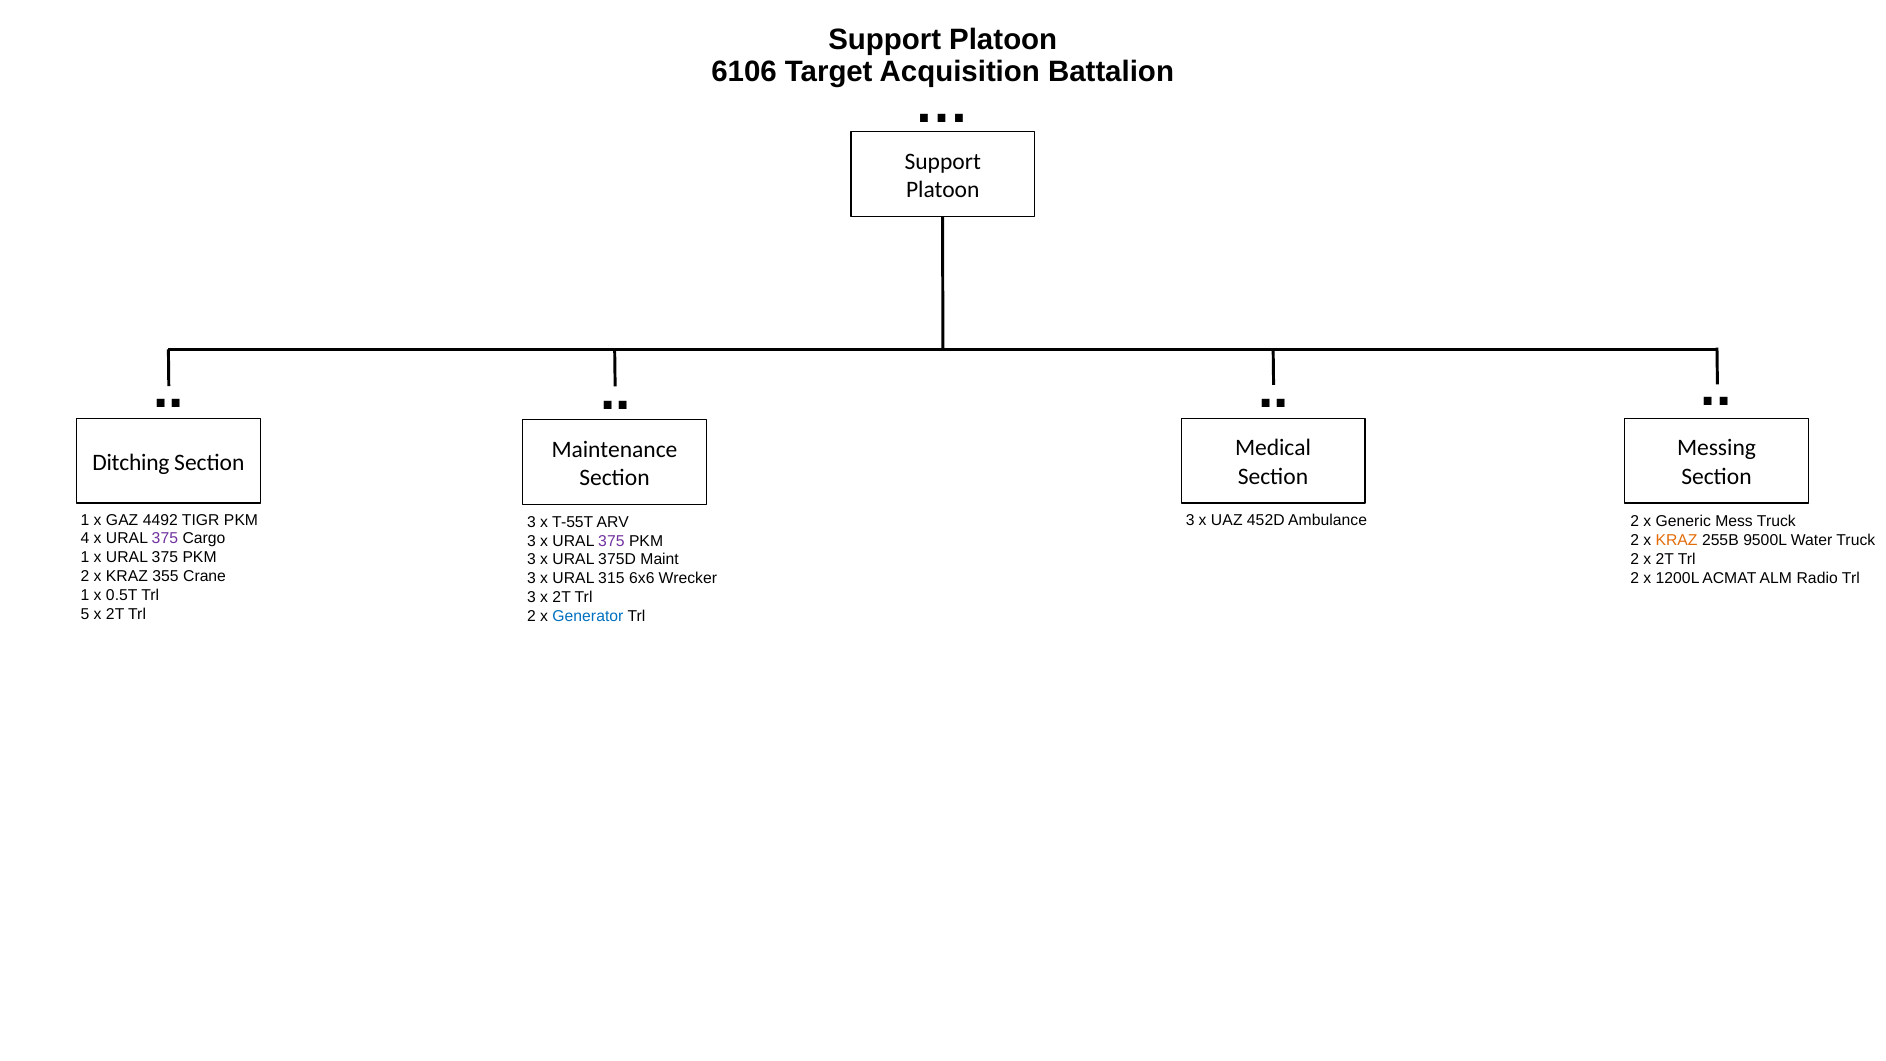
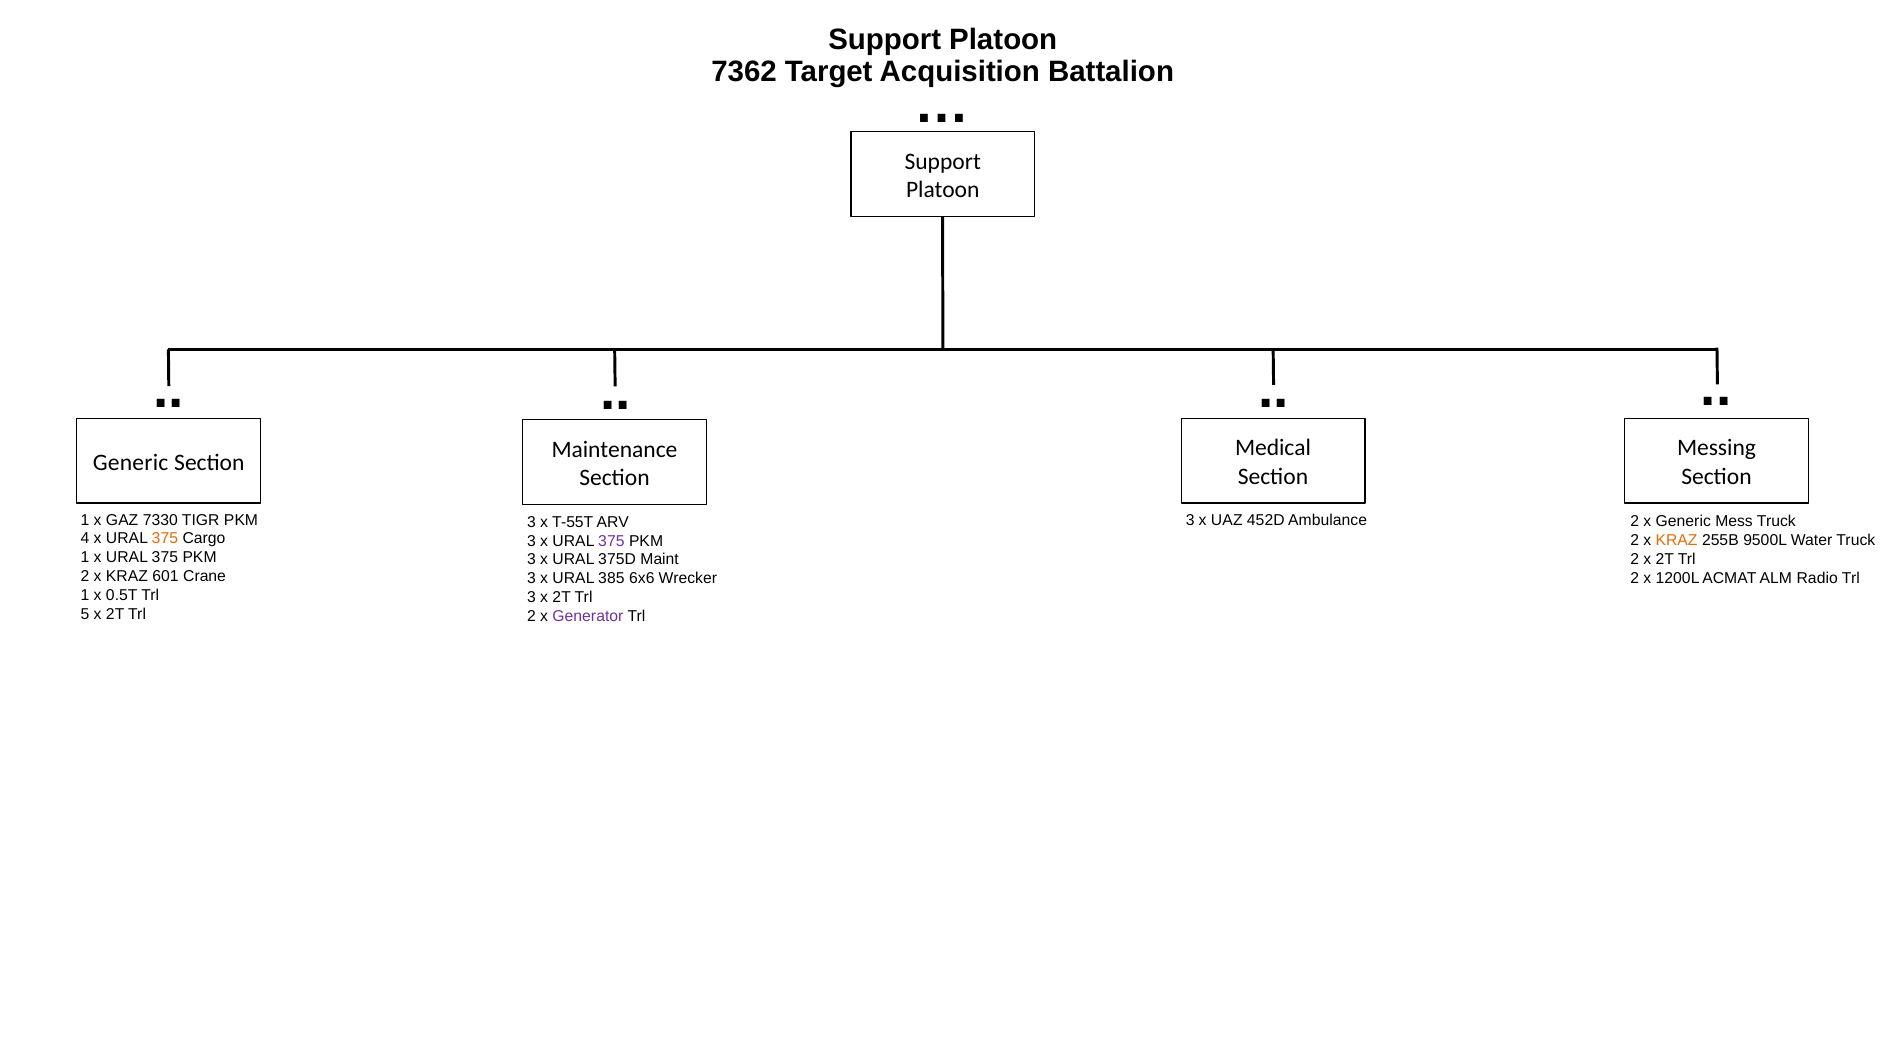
6106: 6106 -> 7362 (744, 71)
Ditching: Ditching -> Generic (131, 462)
4492: 4492 -> 7330 (160, 520)
375 colour: purple -> orange (165, 539)
355: 355 -> 601 (166, 576)
315: 315 -> 385 (611, 579)
Generator colour: blue -> purple (588, 616)
